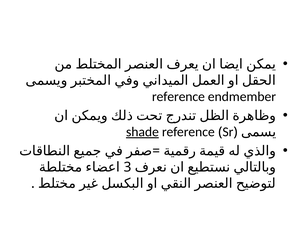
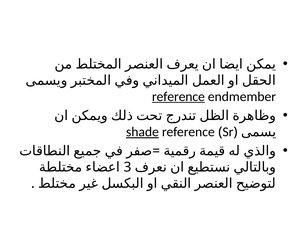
reference underline: none -> present (178, 97)
